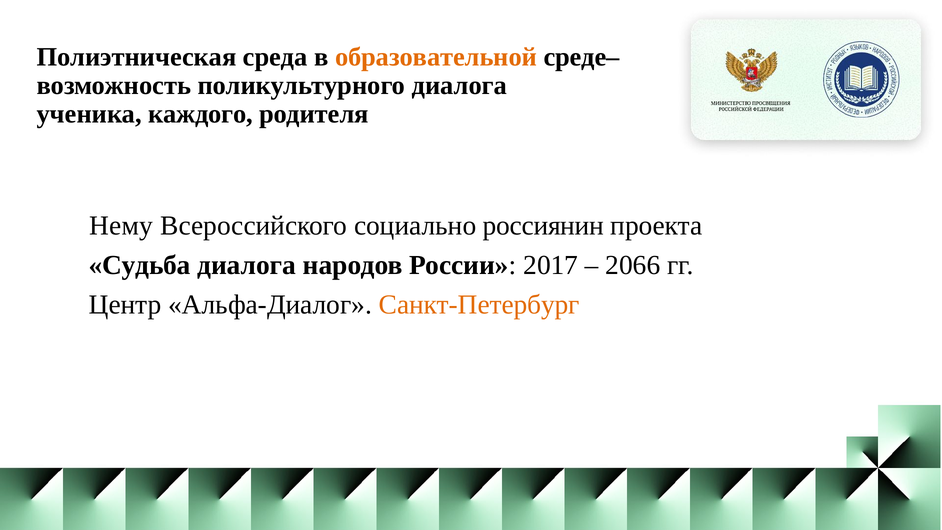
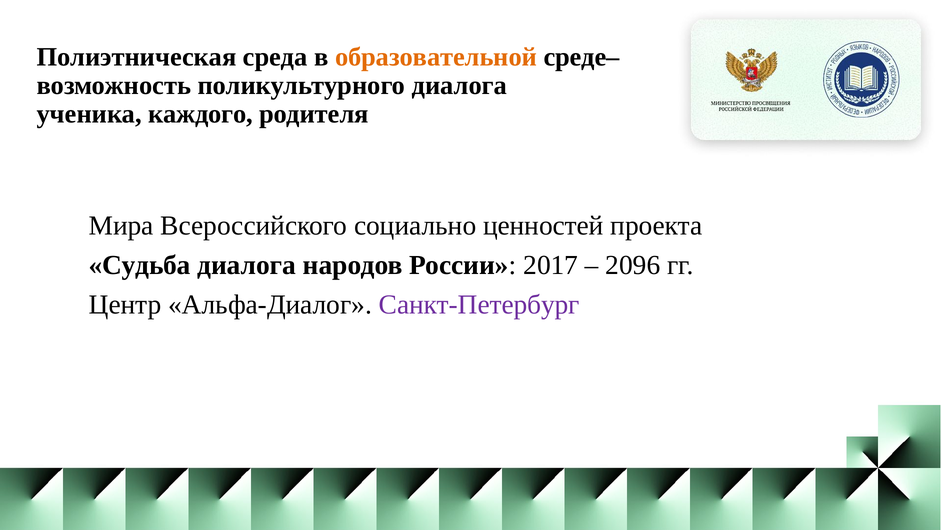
Нему: Нему -> Мира (121, 226)
россиянин: россиянин -> ценностей (543, 226)
2066: 2066 -> 2096 (633, 265)
Санкт-Петербург colour: orange -> purple (479, 305)
